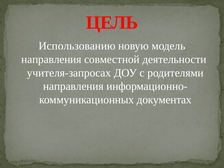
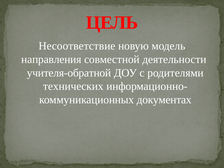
Использованию: Использованию -> Несоответствие (77, 46)
учителя-запросах: учителя-запросах -> учителя-обратной (69, 73)
направления: направления -> технических (73, 86)
